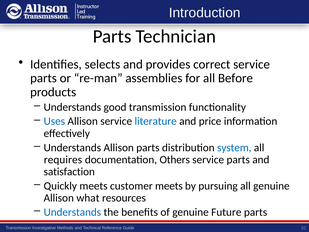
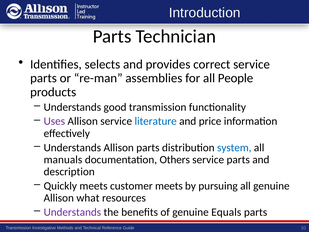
Before: Before -> People (236, 78)
Uses colour: blue -> purple (54, 121)
requires: requires -> manuals (63, 159)
satisfaction: satisfaction -> description (69, 172)
Understands colour: blue -> purple (72, 212)
Future: Future -> Equals (226, 212)
